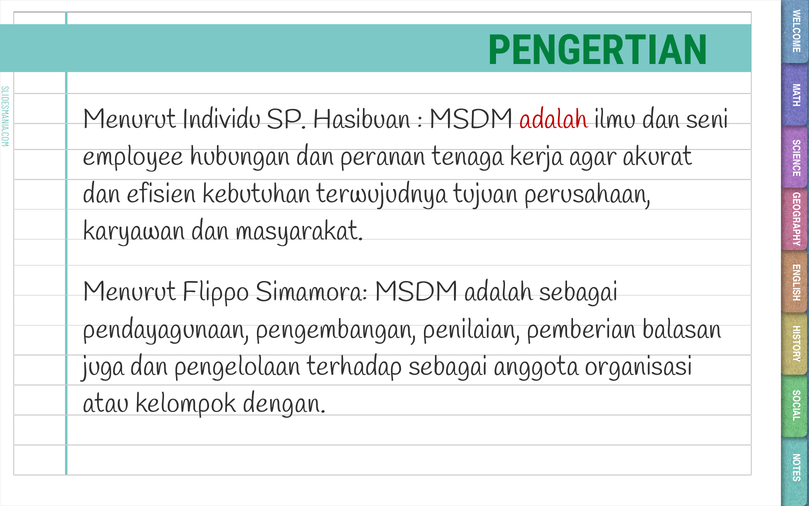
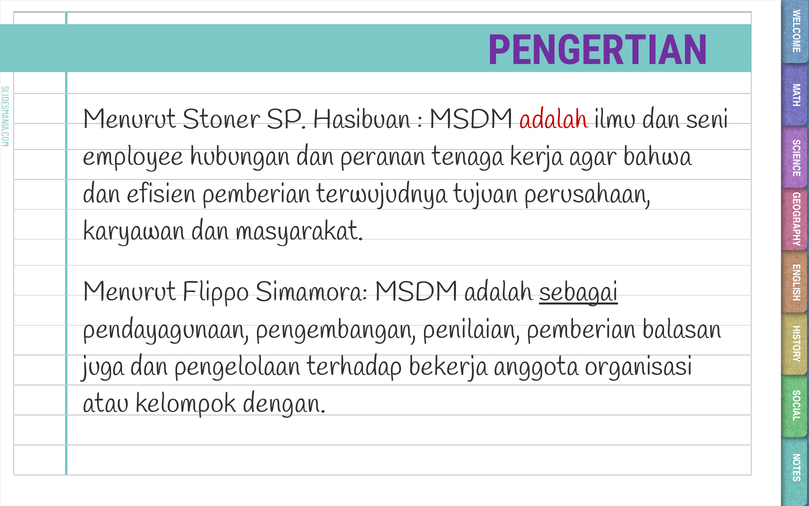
PENGERTIAN colour: green -> purple (598, 50)
Individu: Individu -> Stoner (221, 119)
akurat: akurat -> bahwa (657, 156)
efisien kebutuhan: kebutuhan -> pemberian (256, 194)
sebagai underline: none -> present (579, 292)
terhadap sebagai: sebagai -> bekerja (448, 366)
